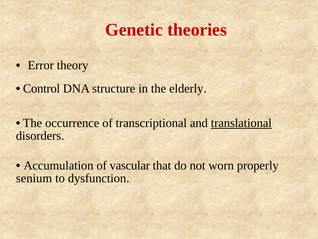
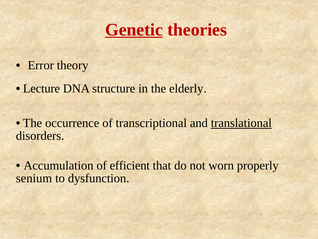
Genetic underline: none -> present (134, 30)
Control: Control -> Lecture (41, 88)
vascular: vascular -> efficient (130, 165)
